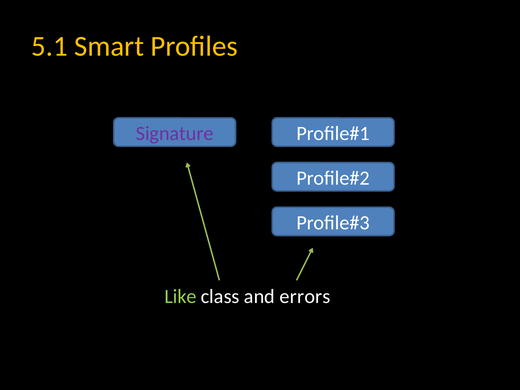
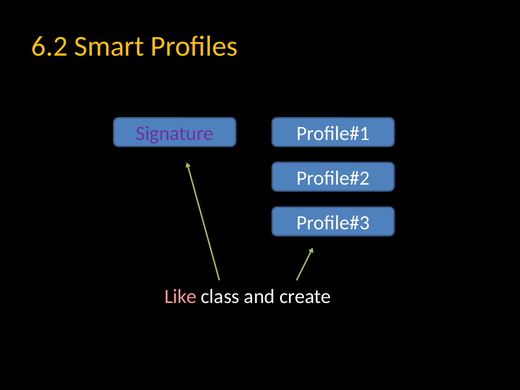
5.1: 5.1 -> 6.2 (49, 46)
Like colour: light green -> pink (181, 296)
errors: errors -> create (305, 296)
